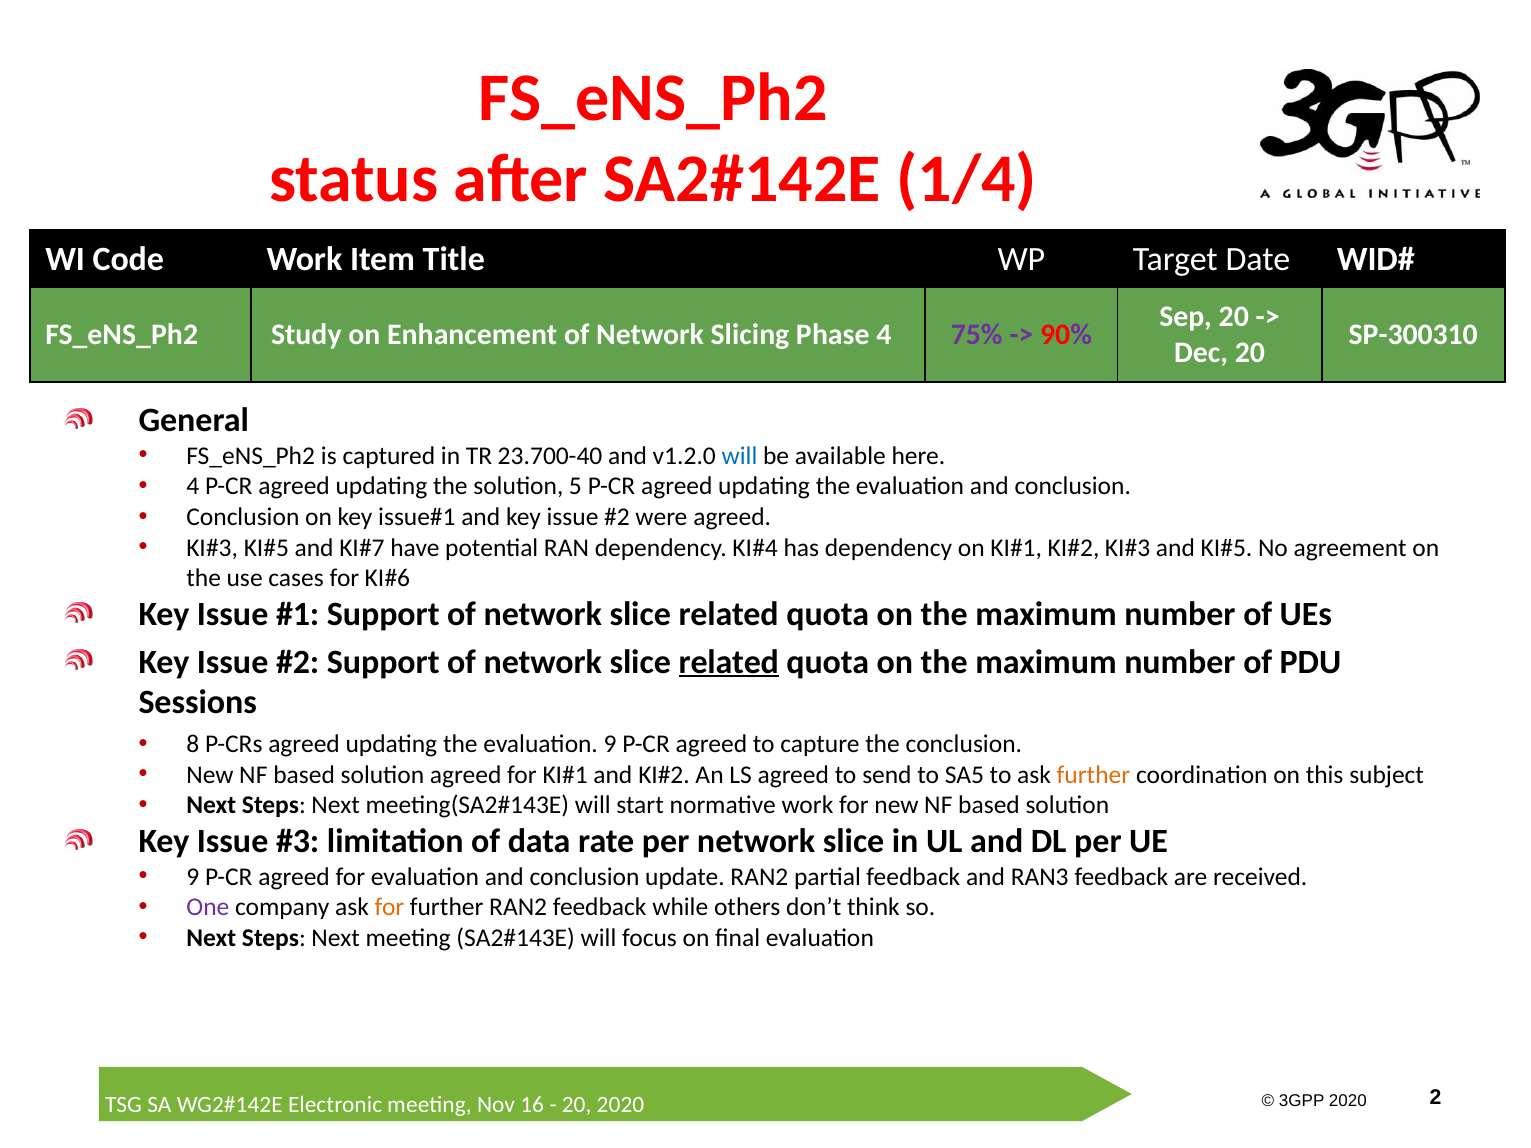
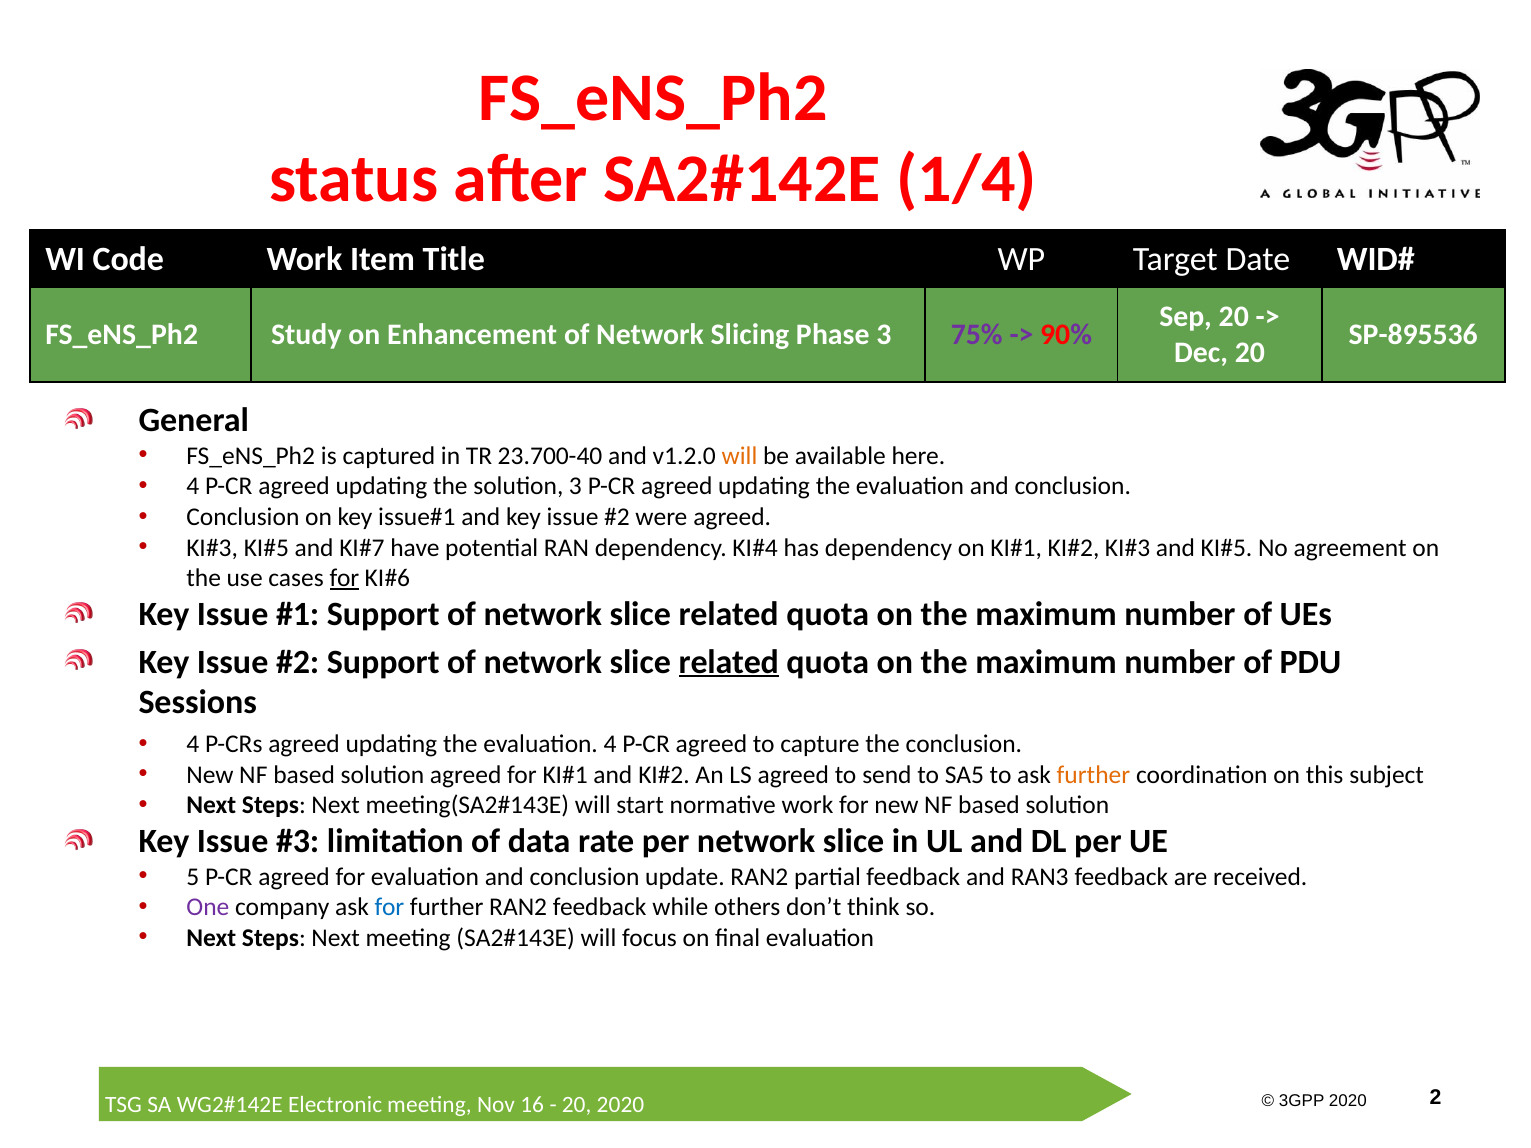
Phase 4: 4 -> 3 (884, 335)
SP-300310: SP-300310 -> SP-895536 (1413, 335)
will colour: blue -> orange (740, 456)
solution 5: 5 -> 3 (575, 487)
for underline: none -> present (344, 578)
8: 8 -> 4 (193, 744)
evaluation 9: 9 -> 4 (610, 744)
9: 9 -> 5 (193, 877)
for colour: orange -> blue (390, 908)
